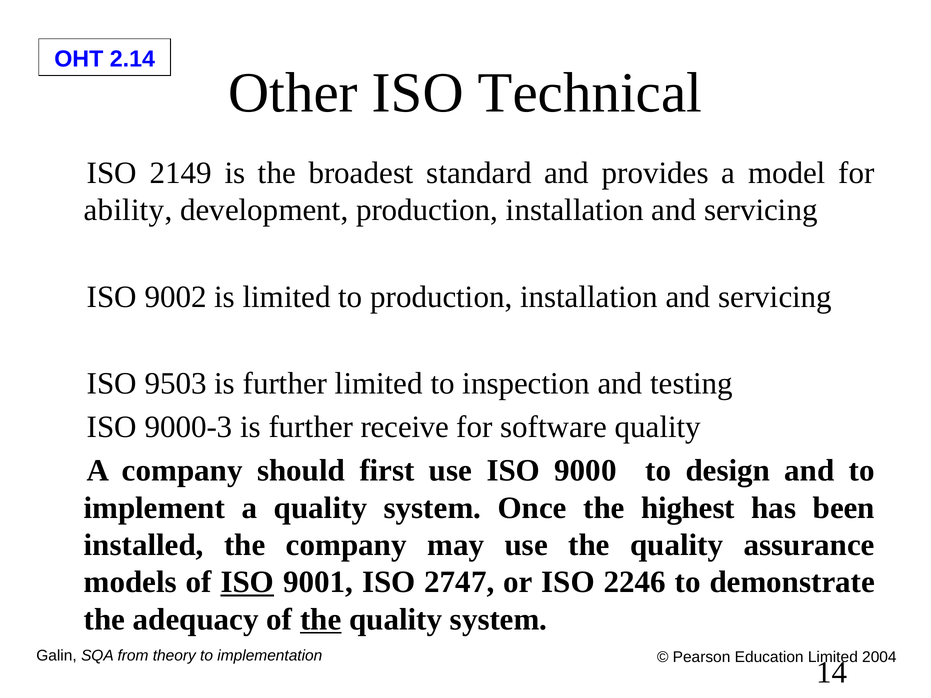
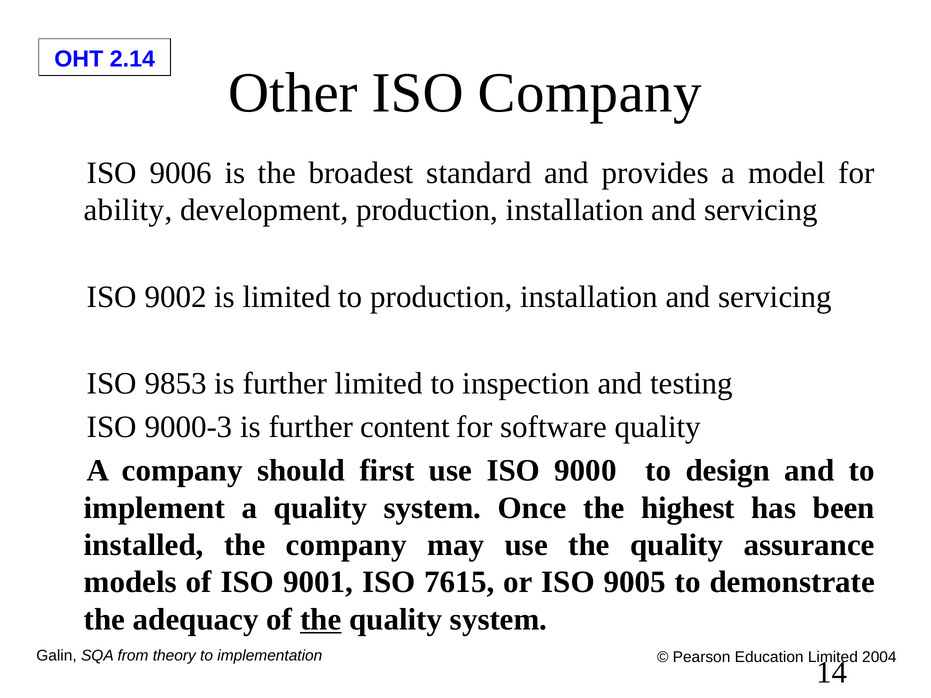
ISO Technical: Technical -> Company (590, 93)
2149: 2149 -> 9006 (181, 173)
9503: 9503 -> 9853 (176, 384)
receive: receive -> content (405, 427)
ISO underline: present -> none (247, 582)
2747: 2747 -> 7615 (459, 582)
2246: 2246 -> 9005 (635, 582)
